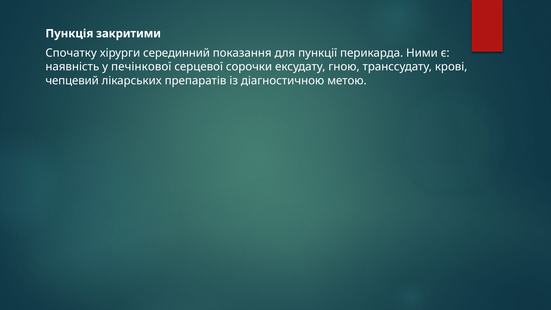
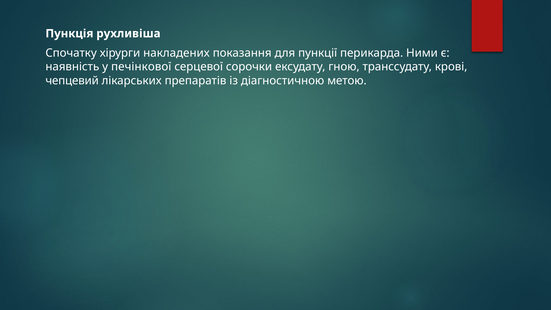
закритими: закритими -> рухливіша (128, 34)
серединний: серединний -> накладених (176, 53)
